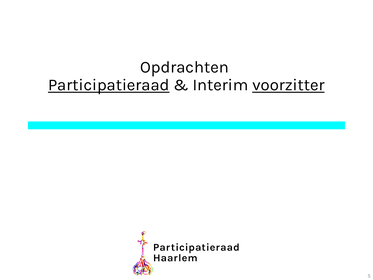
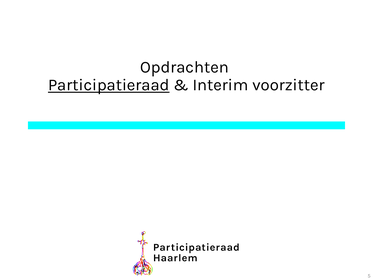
voorzitter underline: present -> none (288, 85)
